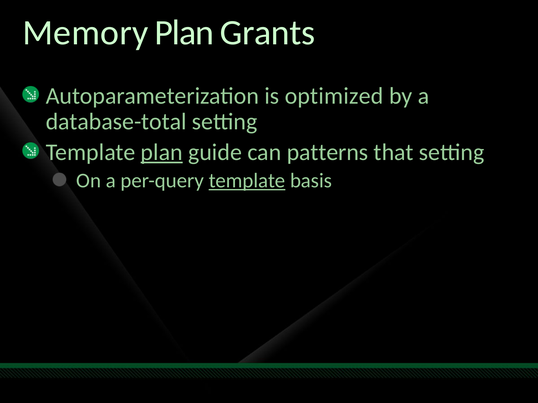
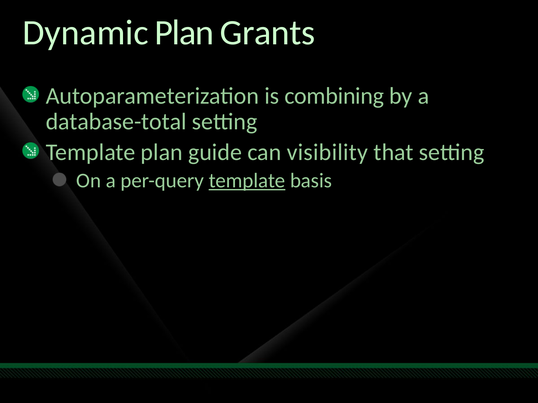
Memory: Memory -> Dynamic (86, 33)
optimized: optimized -> combining (334, 96)
plan underline: present -> none (162, 152)
patterns: patterns -> visibility (327, 152)
